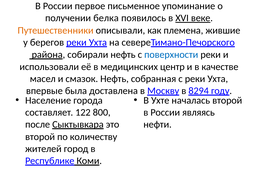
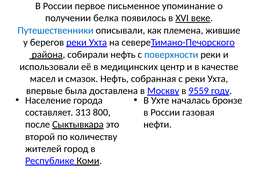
Путешественники colour: orange -> blue (56, 30)
8294: 8294 -> 9559 (199, 91)
началась второй: второй -> бронзе (227, 101)
122: 122 -> 313 (83, 113)
являясь: являясь -> газовая (198, 113)
